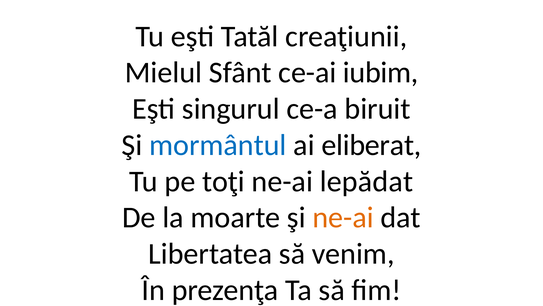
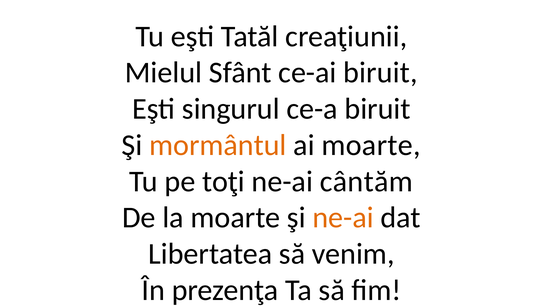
ce-ai iubim: iubim -> biruit (380, 73)
mormântul colour: blue -> orange (218, 145)
ai eliberat: eliberat -> moarte (371, 145)
lepădat: lepădat -> cântăm (366, 181)
